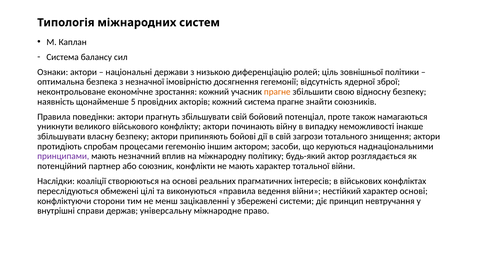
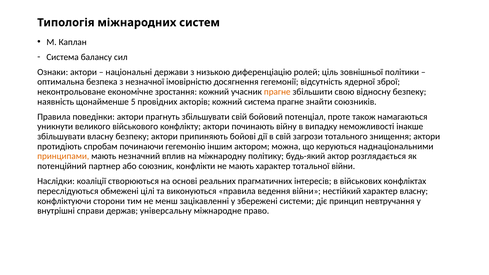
процесами: процесами -> починаючи (142, 146)
засоби: засоби -> можна (286, 146)
принципами colour: purple -> orange (63, 156)
характер основі: основі -> власну (414, 191)
